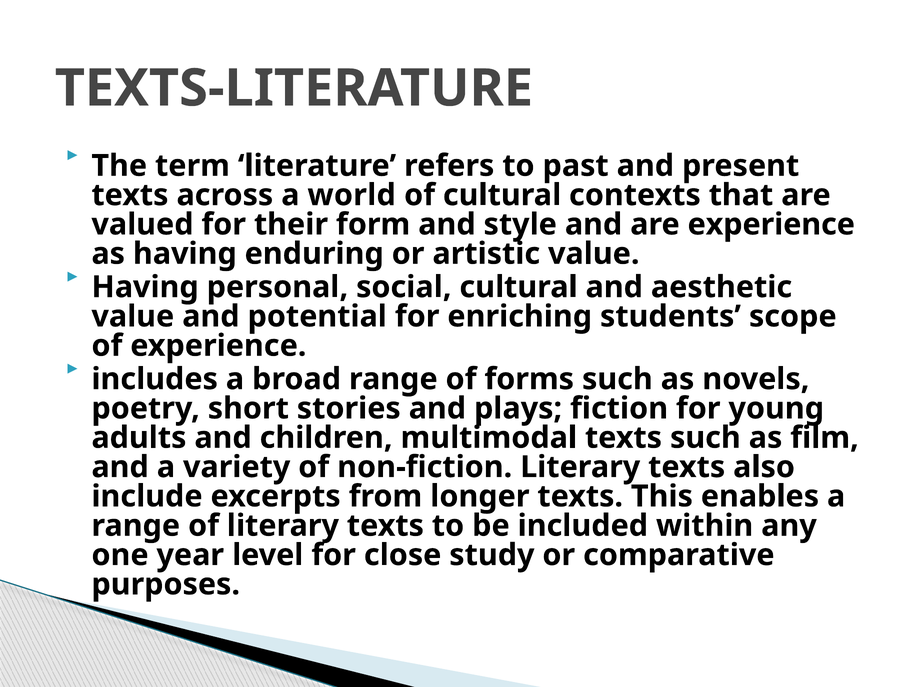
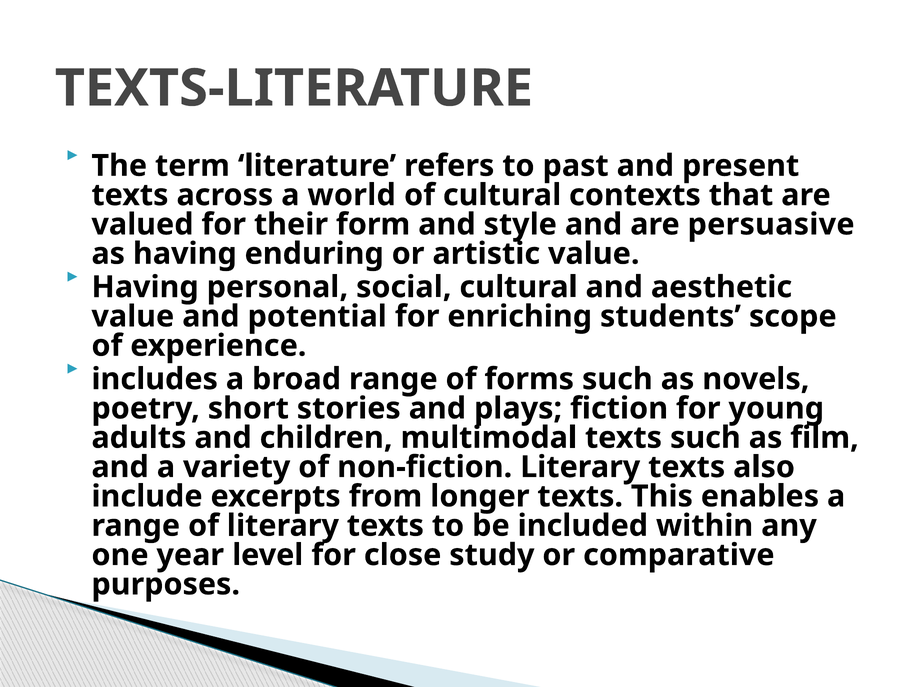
are experience: experience -> persuasive (771, 224)
